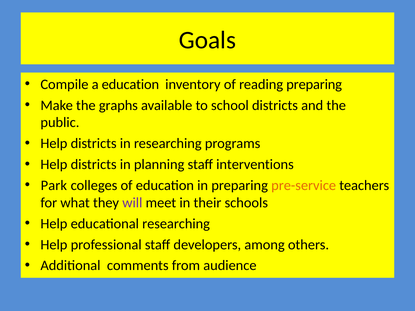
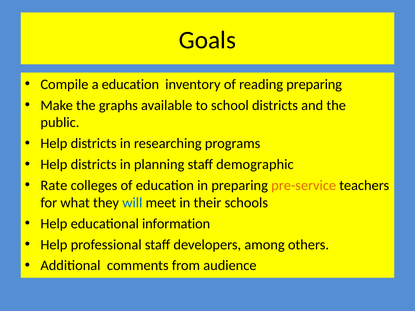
interventions: interventions -> demographic (255, 165)
Park: Park -> Rate (54, 186)
will colour: purple -> blue (132, 203)
educational researching: researching -> information (176, 224)
